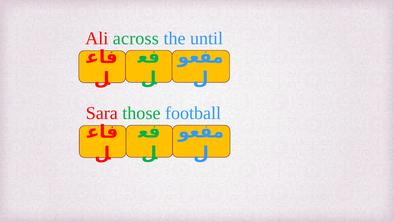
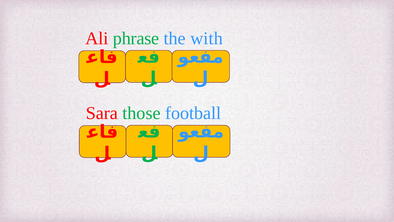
across: across -> phrase (136, 38)
until: until -> with (207, 38)
